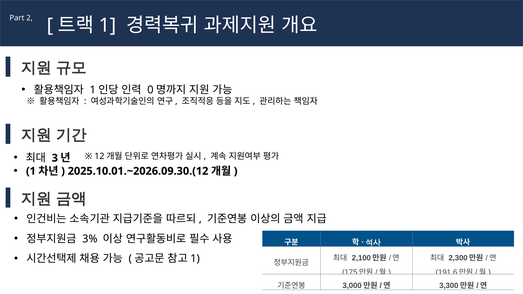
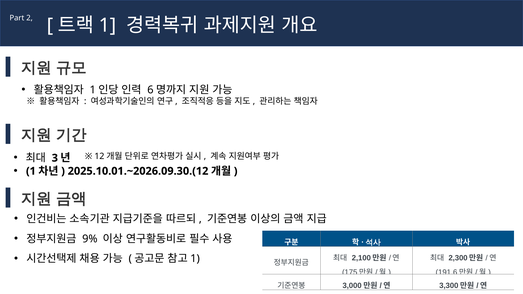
0: 0 -> 6 (150, 90)
3%: 3% -> 9% (90, 239)
